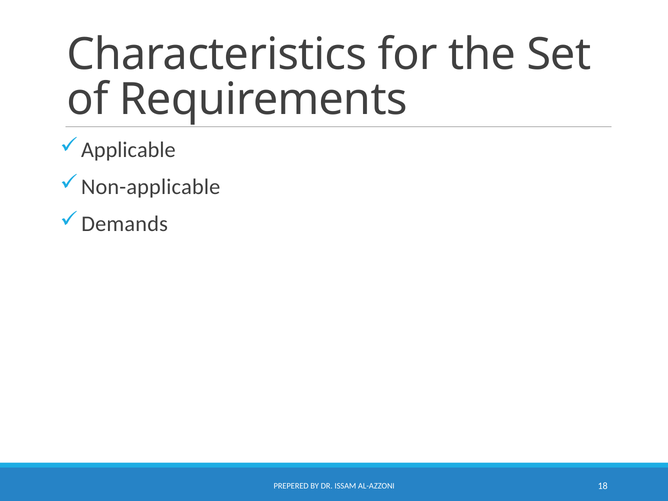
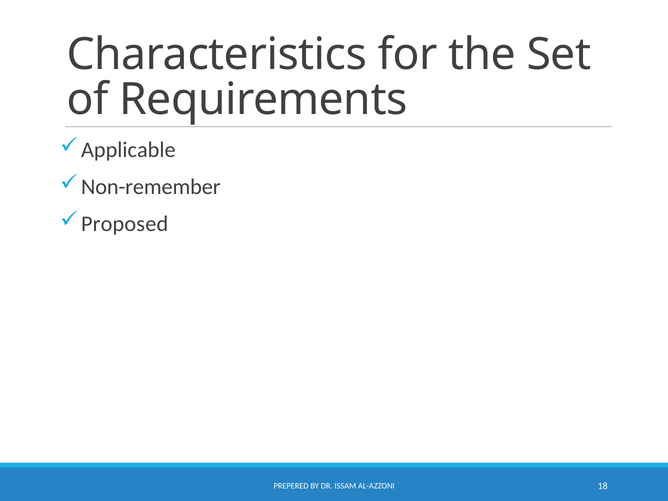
Non-applicable: Non-applicable -> Non-remember (151, 187)
Demands: Demands -> Proposed (125, 224)
